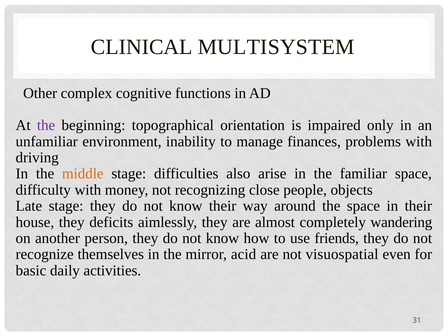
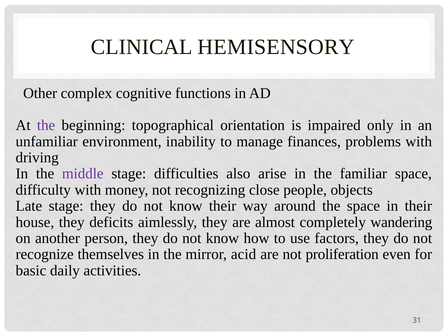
MULTISYSTEM: MULTISYSTEM -> HEMISENSORY (276, 47)
middle colour: orange -> purple (83, 174)
friends: friends -> factors (337, 238)
visuospatial: visuospatial -> proliferation (342, 254)
